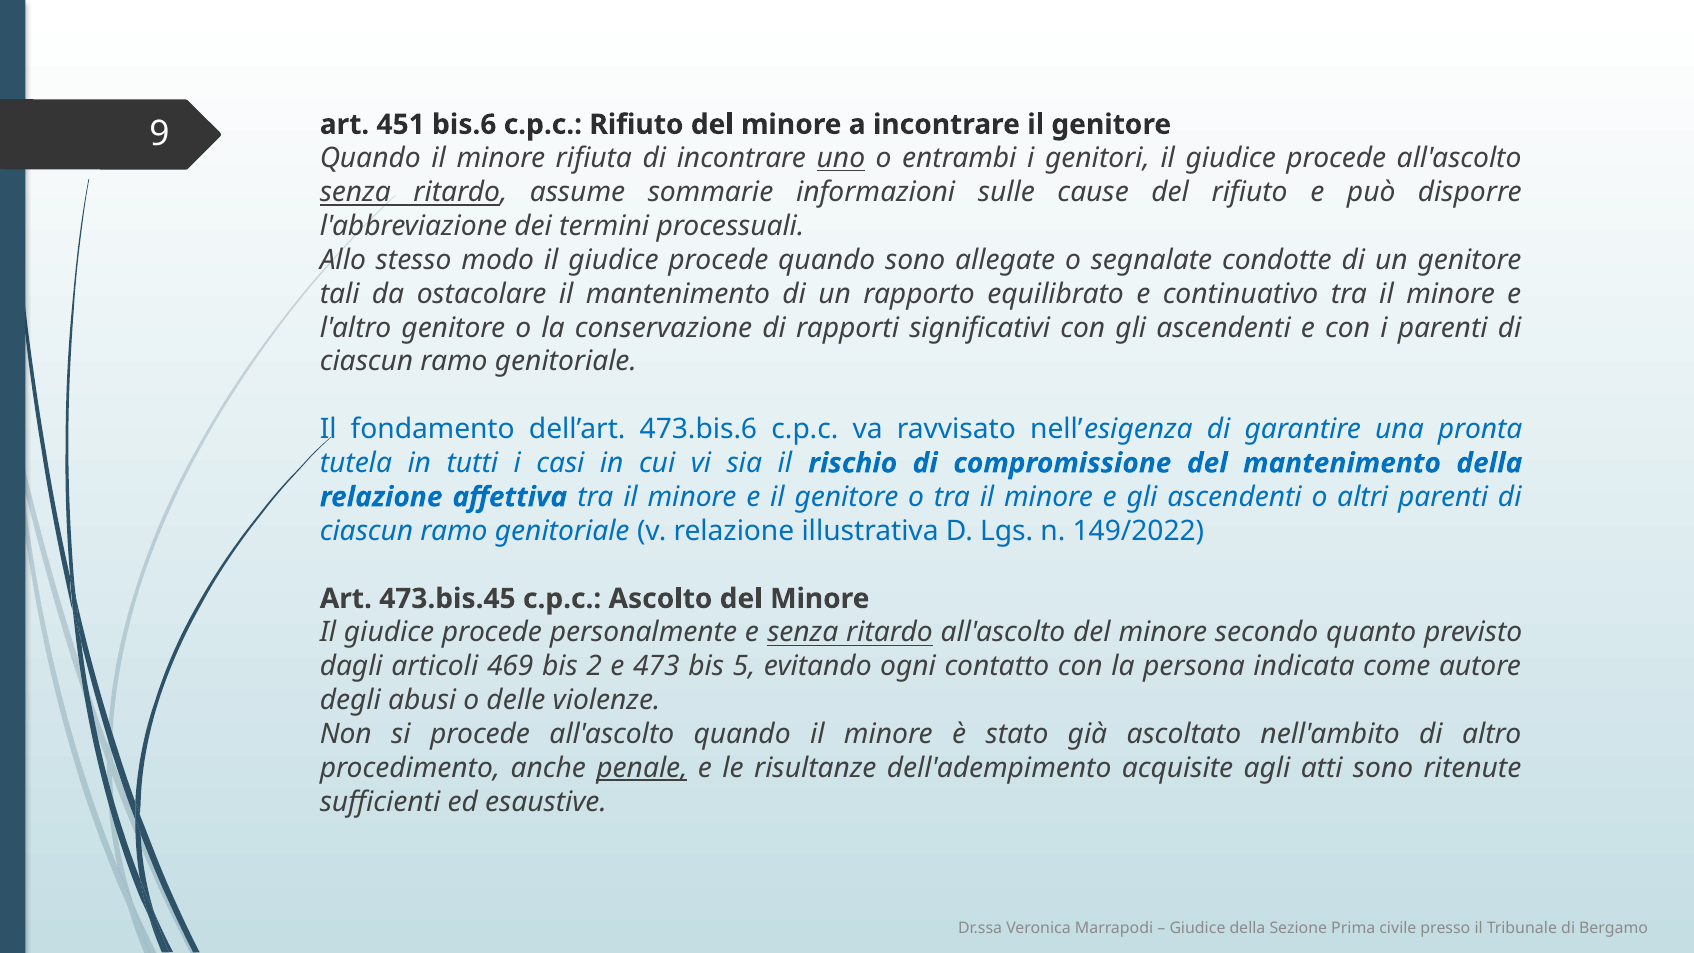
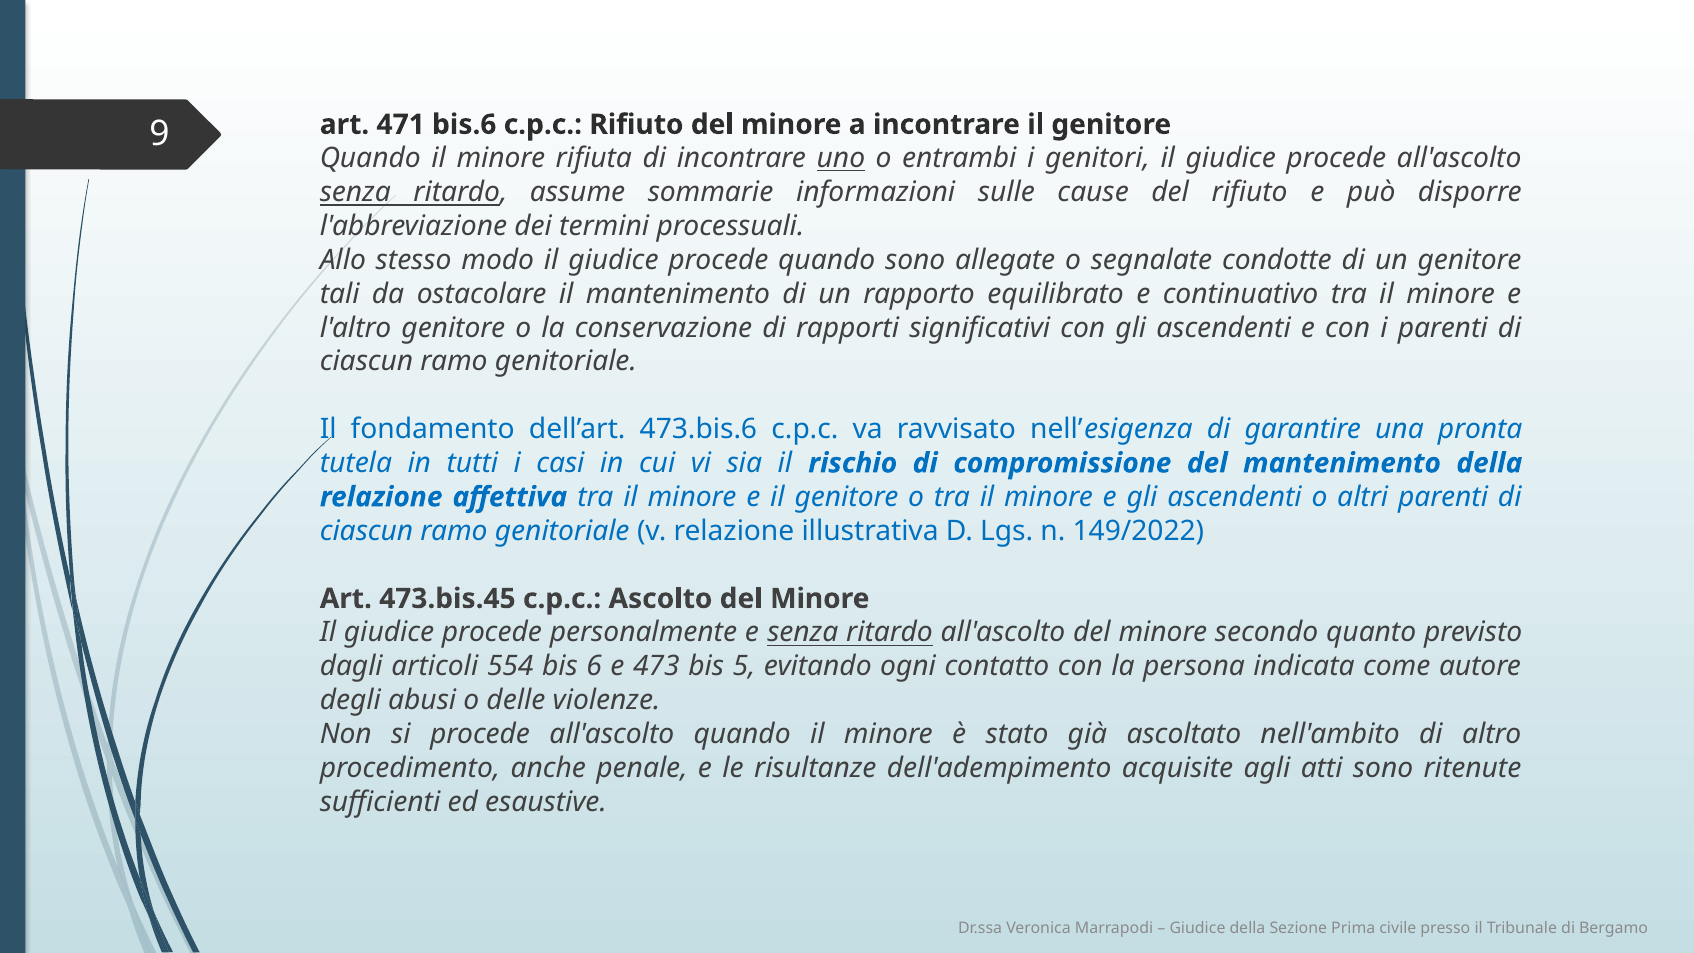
451: 451 -> 471 (401, 124)
469: 469 -> 554 (510, 666)
2: 2 -> 6 (594, 666)
penale underline: present -> none (642, 768)
